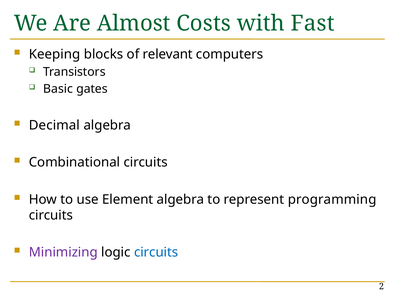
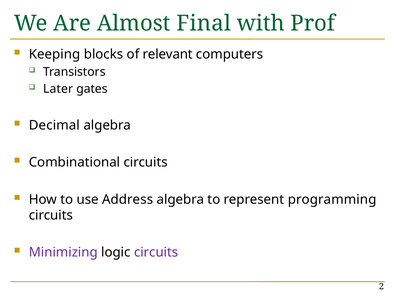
Costs: Costs -> Final (204, 23)
Fast: Fast -> Prof (313, 23)
Basic: Basic -> Later (58, 89)
Element: Element -> Address (128, 200)
circuits colour: blue -> purple (156, 253)
